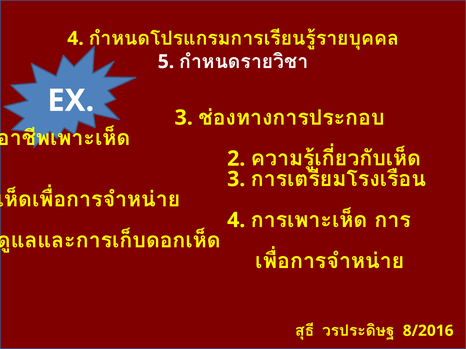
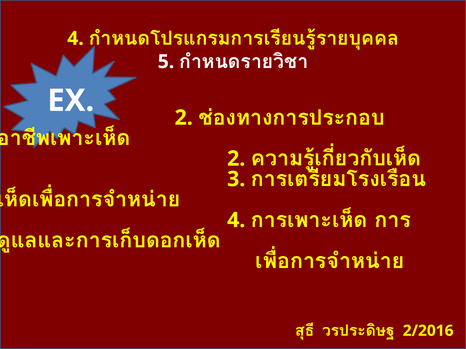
EX 3: 3 -> 2 (184, 118)
8/2016: 8/2016 -> 2/2016 (428, 331)
